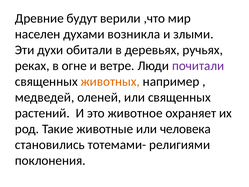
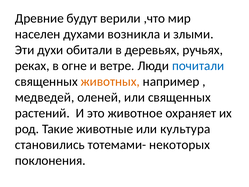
почитали colour: purple -> blue (198, 66)
человека: человека -> культура (185, 129)
религиями: религиями -> некоторых (180, 144)
